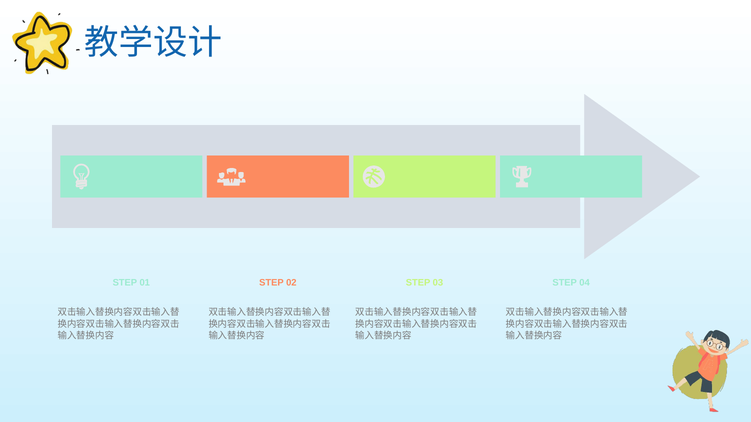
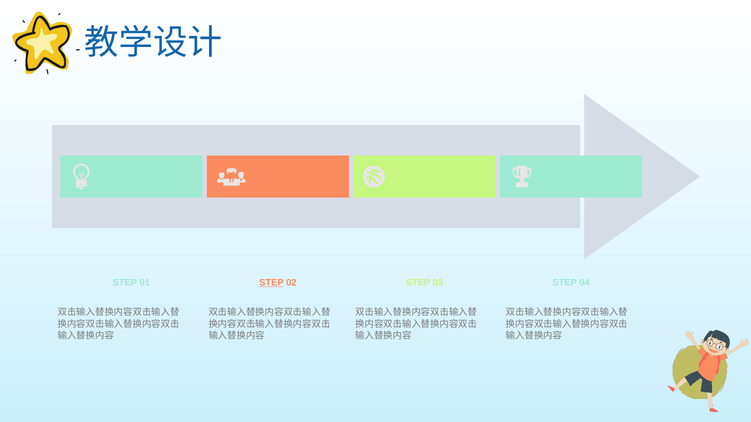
STEP underline: none -> present (271, 283)
